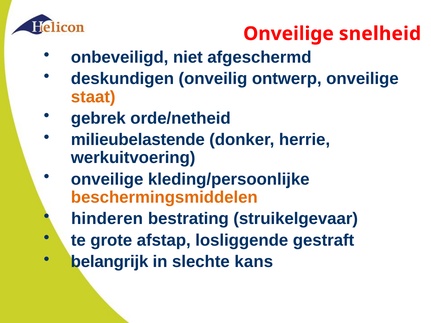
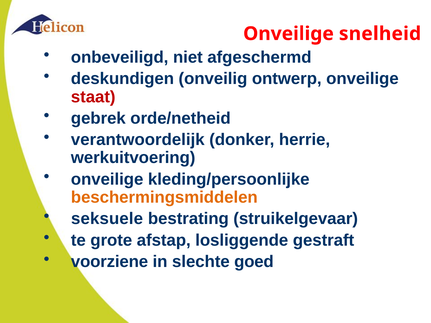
staat colour: orange -> red (93, 97)
milieubelastende: milieubelastende -> verantwoordelijk (138, 140)
hinderen: hinderen -> seksuele (107, 219)
belangrijk: belangrijk -> voorziene (110, 262)
kans: kans -> goed (254, 262)
